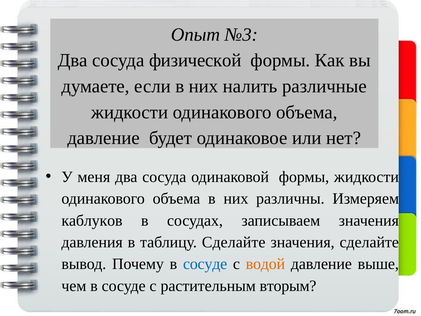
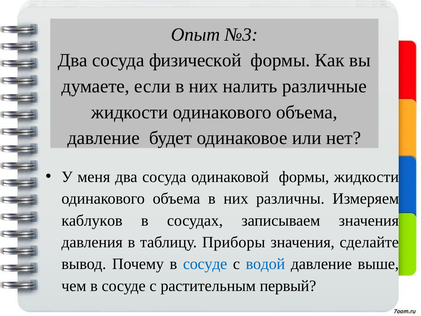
таблицу Сделайте: Сделайте -> Приборы (234, 242)
водой colour: orange -> blue (265, 264)
вторым: вторым -> первый (288, 286)
